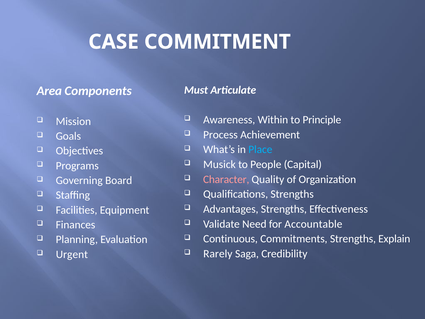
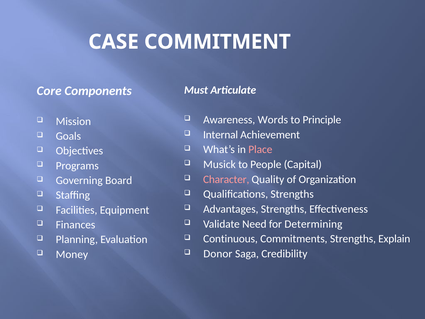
Area: Area -> Core (49, 91)
Within: Within -> Words (273, 120)
Process: Process -> Internal (221, 135)
Place colour: light blue -> pink (260, 149)
Accountable: Accountable -> Determining (313, 224)
Rarely: Rarely -> Donor (218, 254)
Urgent: Urgent -> Money (72, 254)
